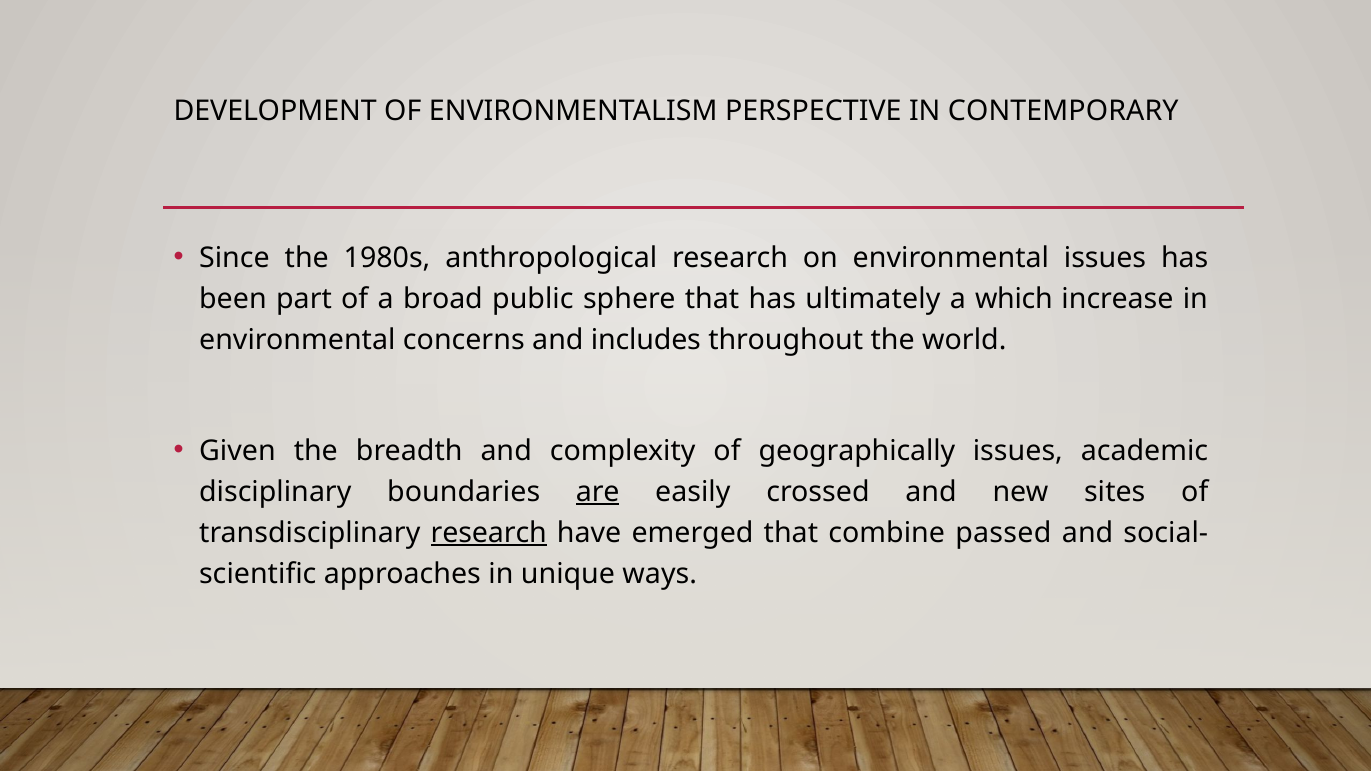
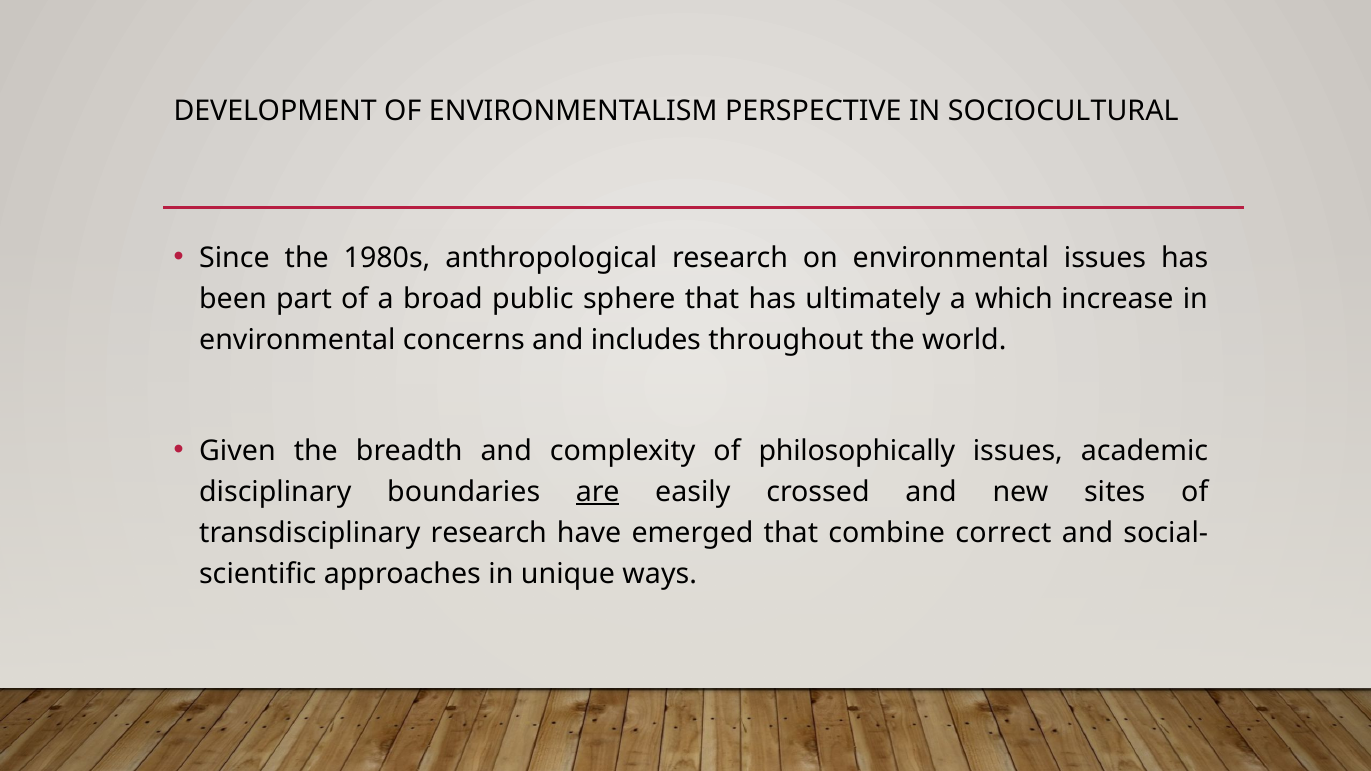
CONTEMPORARY: CONTEMPORARY -> SOCIOCULTURAL (1063, 111)
geographically: geographically -> philosophically (857, 451)
research underline: present -> none (489, 533)
passed: passed -> correct (1003, 533)
